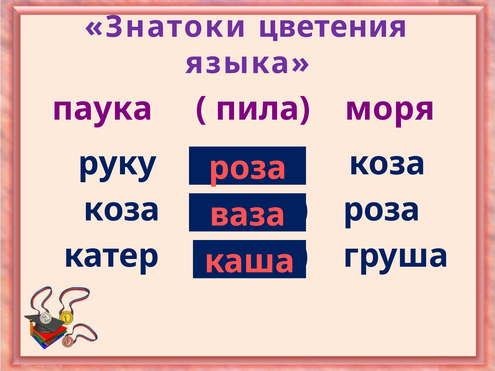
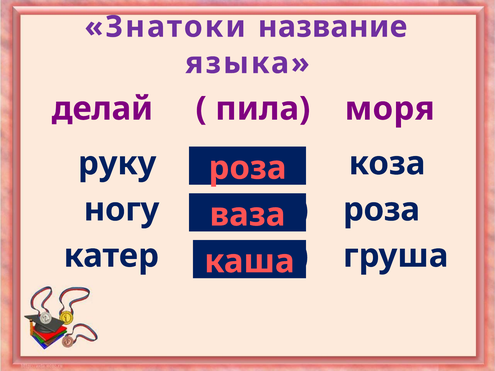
цветения: цветения -> название (333, 27)
паука: паука -> делай (102, 109)
коза: коза -> ногу (122, 210)
